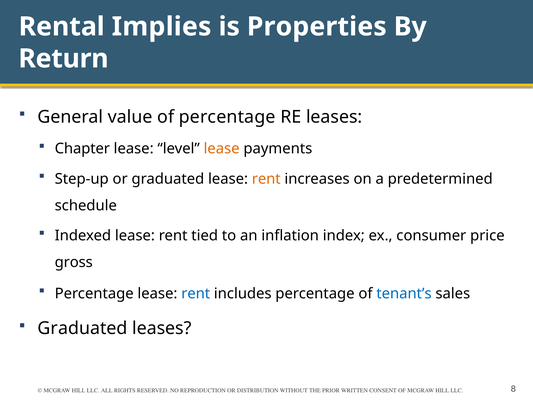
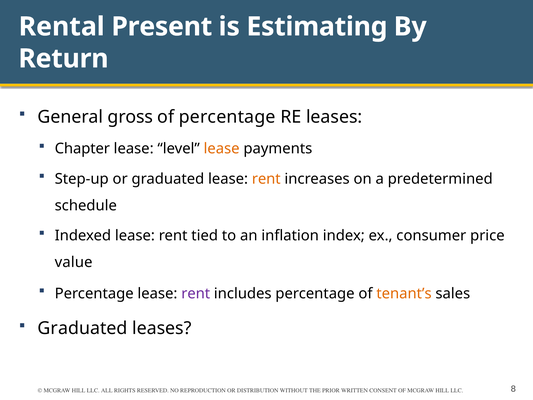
Implies: Implies -> Present (162, 27)
Properties: Properties -> Estimating (317, 27)
value: value -> gross (130, 117)
gross: gross -> value (74, 262)
rent colour: blue -> purple (196, 293)
tenant’s colour: blue -> orange (404, 293)
